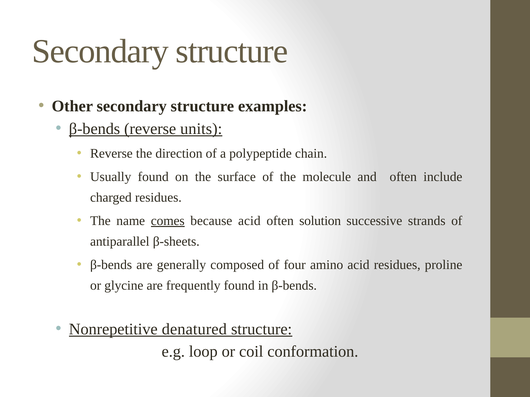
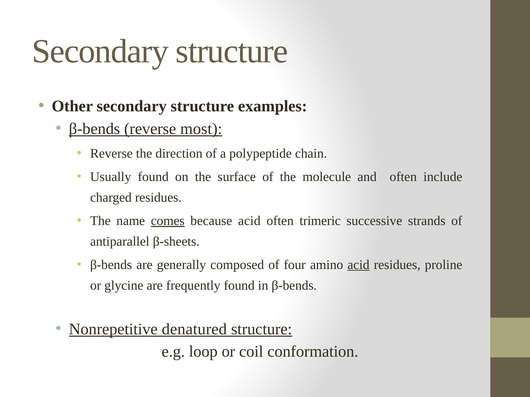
units: units -> most (201, 129)
solution: solution -> trimeric (320, 221)
acid underline: none -> present (358, 265)
